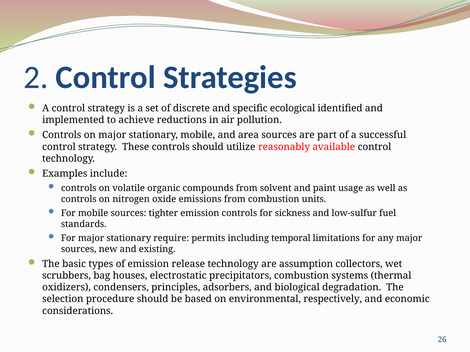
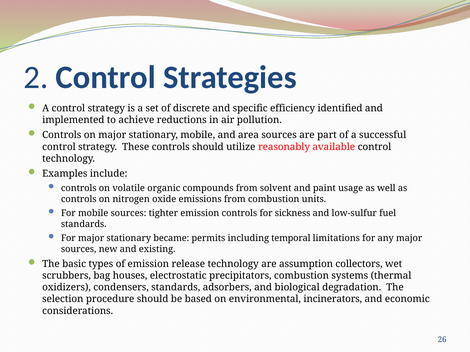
ecological: ecological -> efficiency (293, 108)
require: require -> became (171, 238)
condensers principles: principles -> standards (176, 288)
respectively: respectively -> incinerators (333, 299)
